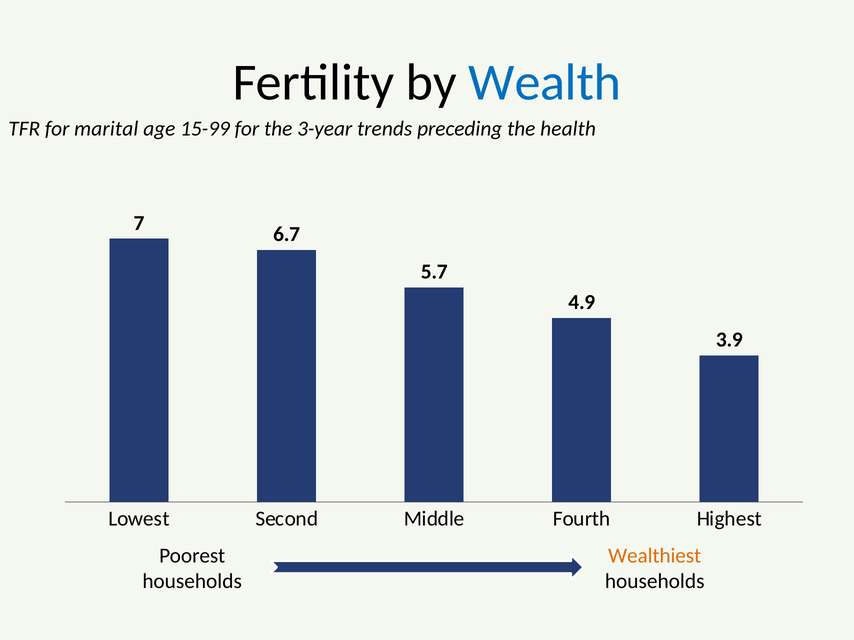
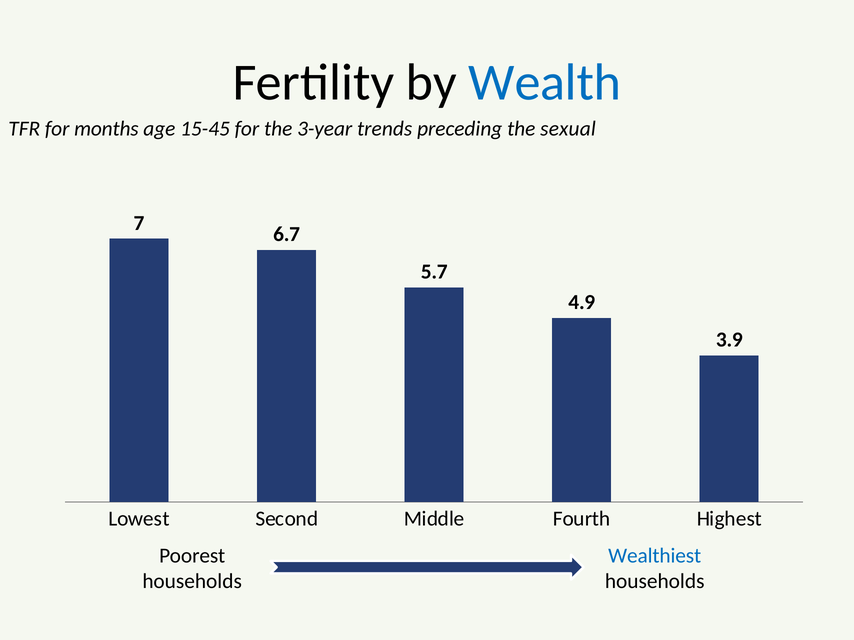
marital: marital -> months (106, 129)
15-99: 15-99 -> 15-45 (205, 129)
health: health -> sexual (568, 129)
Wealthiest colour: orange -> blue (655, 556)
